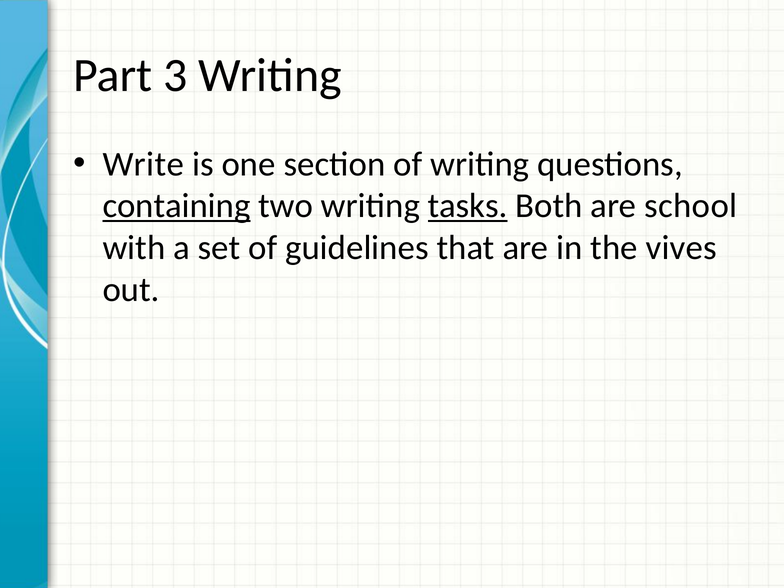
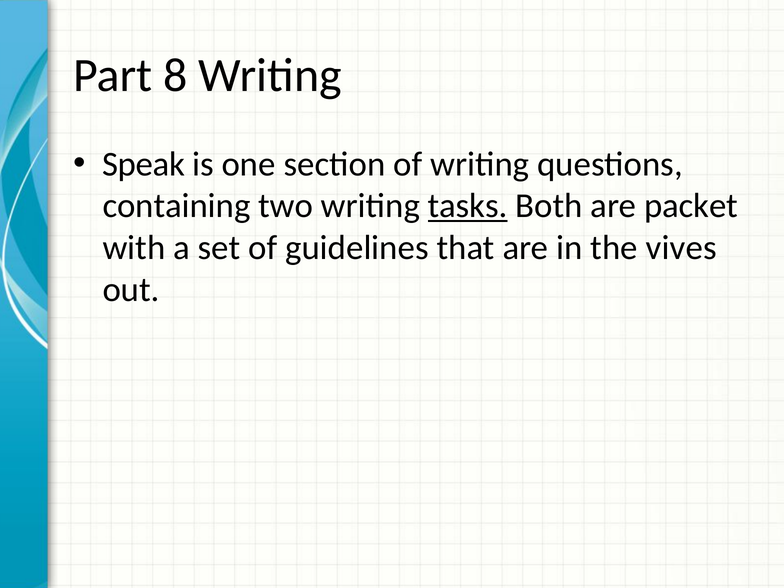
3: 3 -> 8 (175, 75)
Write: Write -> Speak (144, 164)
containing underline: present -> none (177, 206)
school: school -> packet (691, 206)
